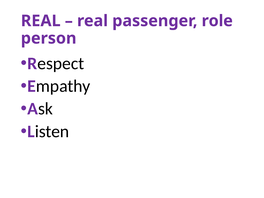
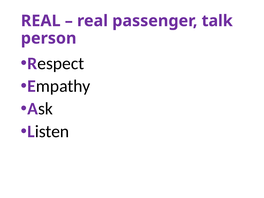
role: role -> talk (217, 21)
